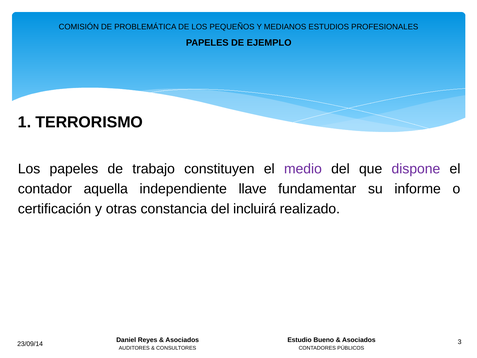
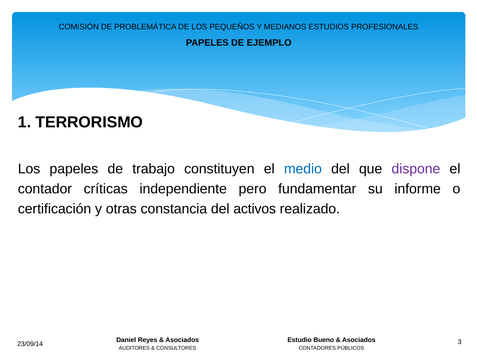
medio colour: purple -> blue (303, 169)
aquella: aquella -> críticas (106, 189)
llave: llave -> pero (253, 189)
incluirá: incluirá -> activos (255, 209)
